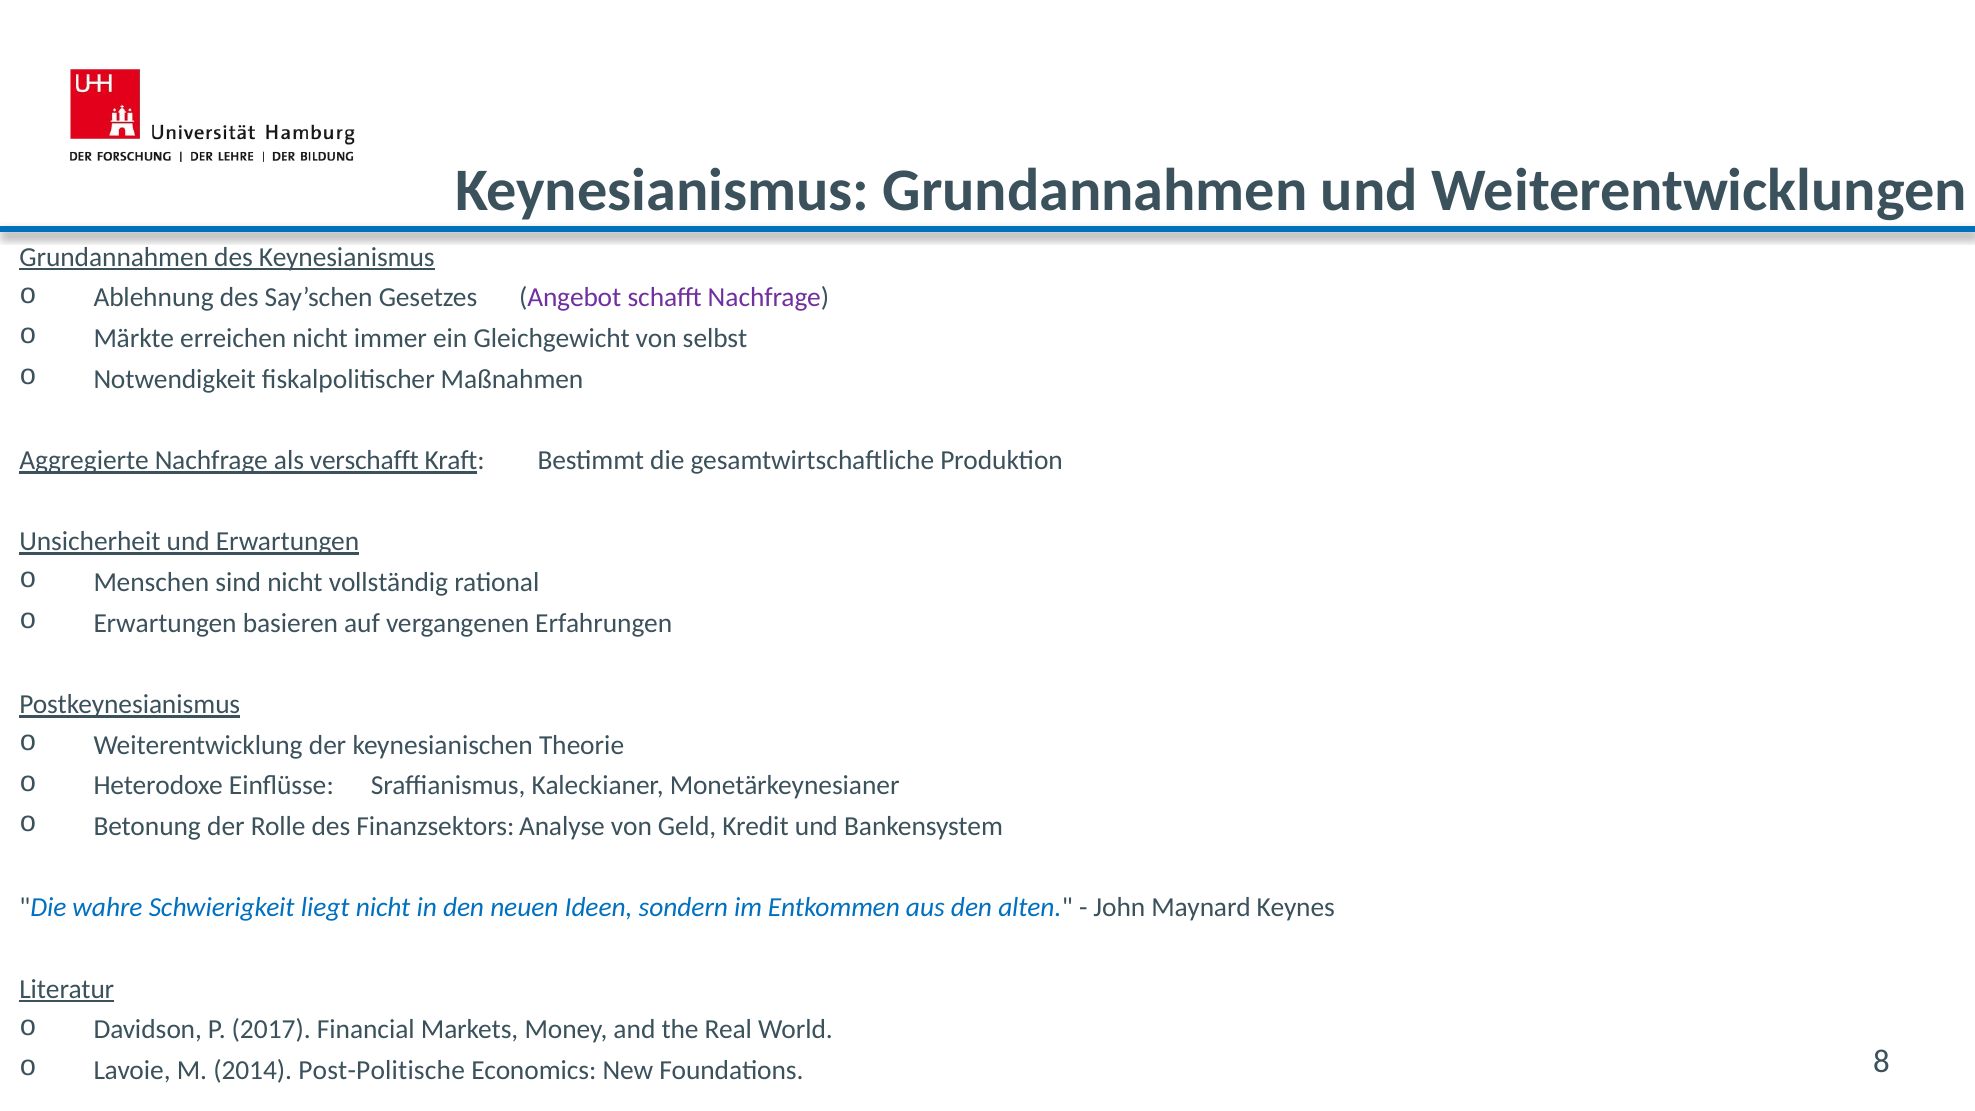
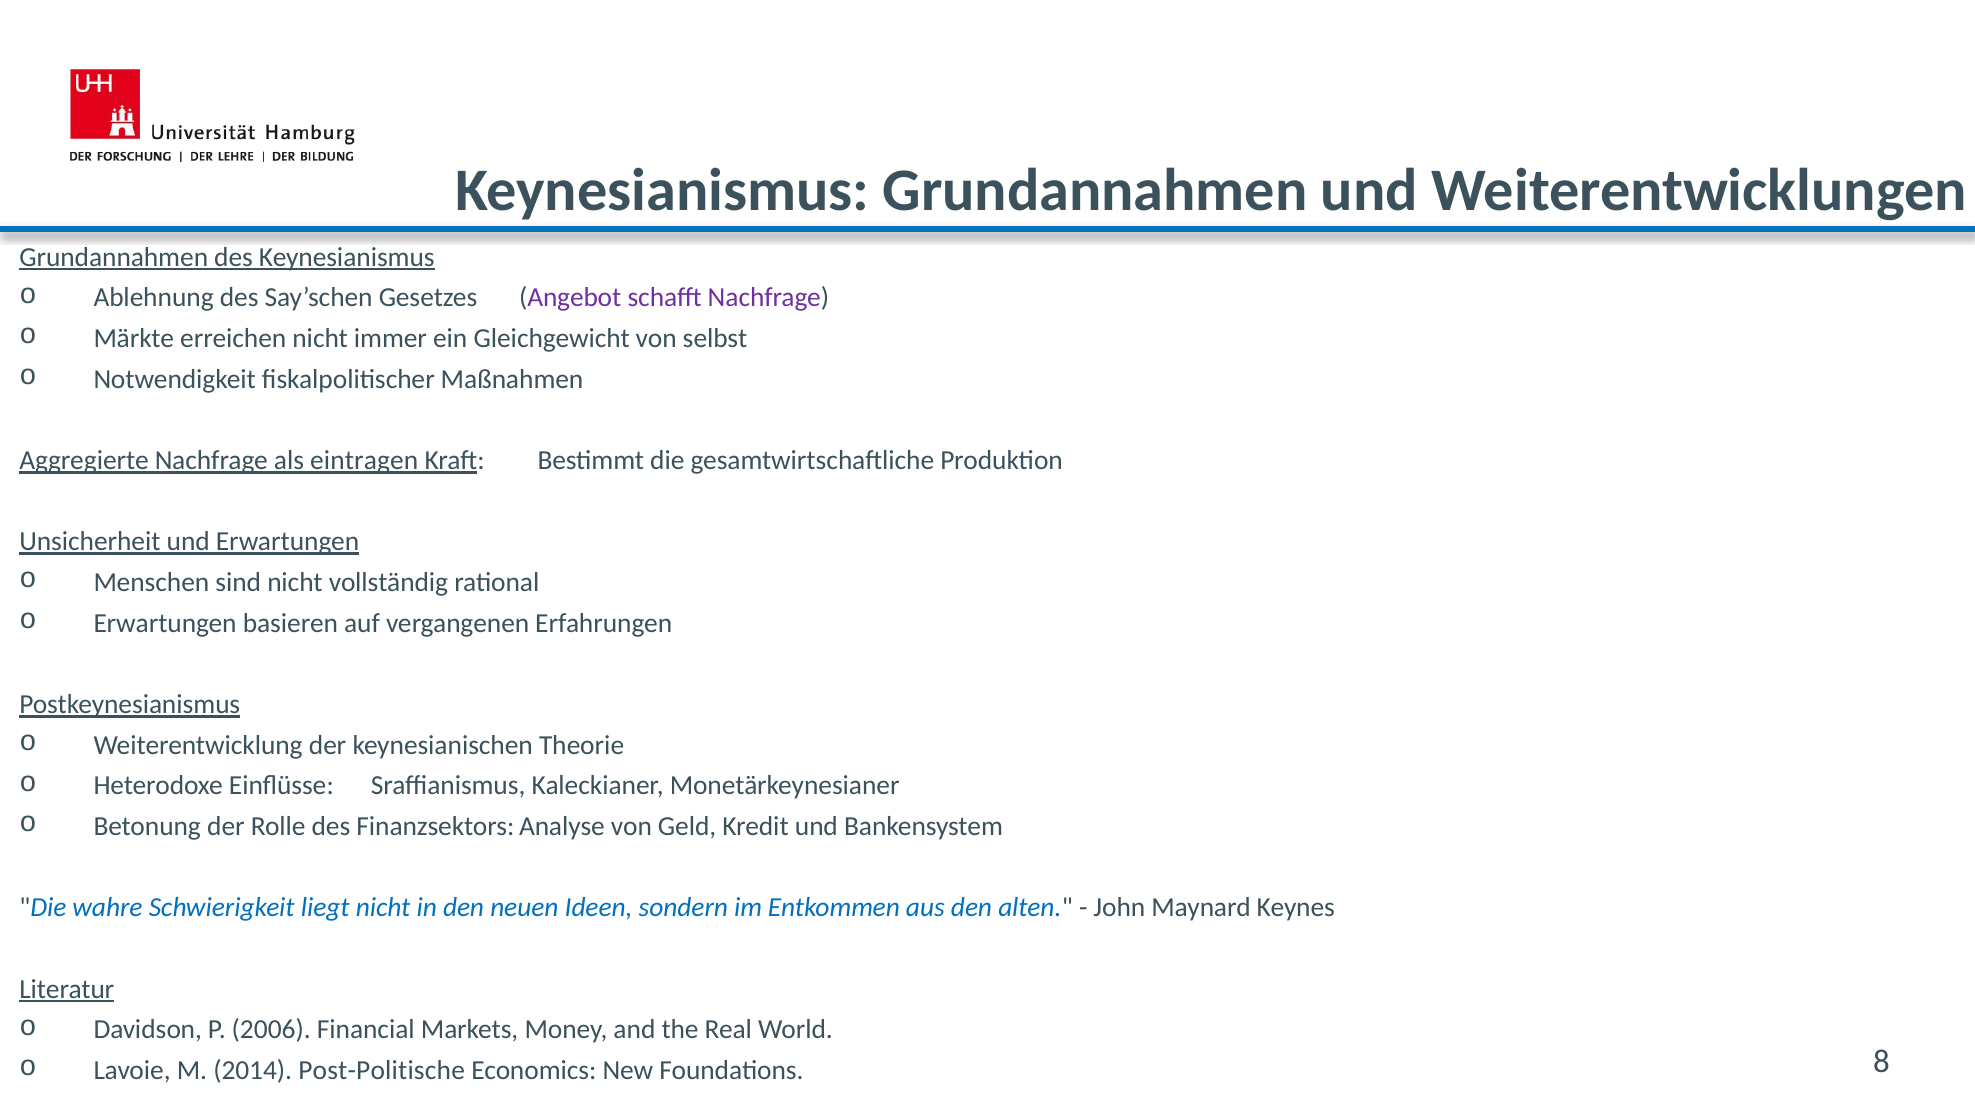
verschafft: verschafft -> eintragen (364, 460)
2017: 2017 -> 2006 (271, 1030)
